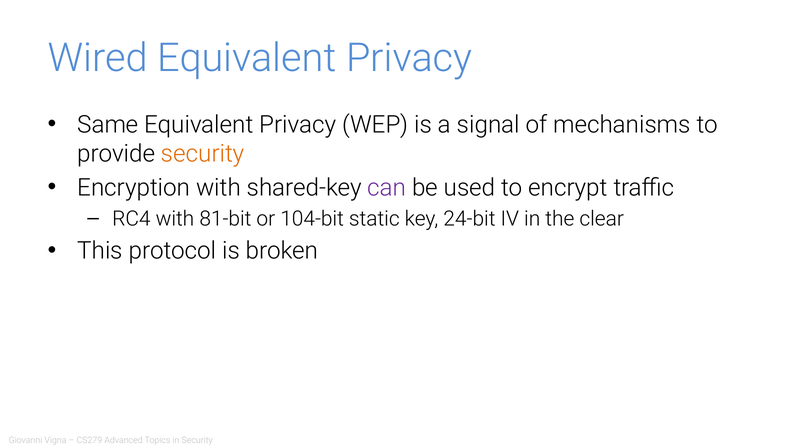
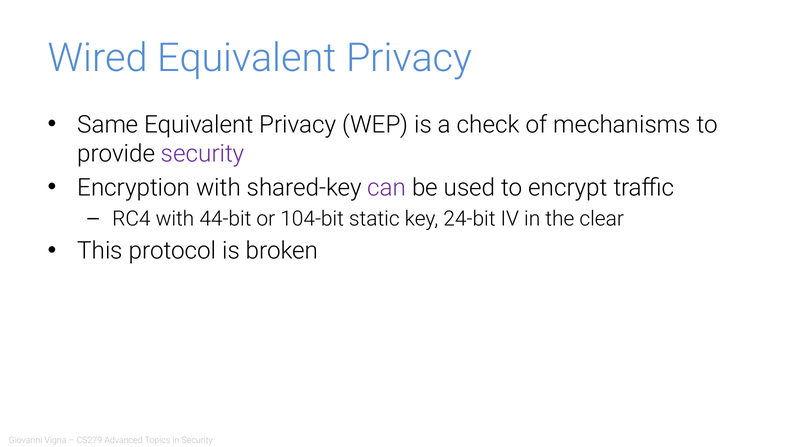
signal: signal -> check (488, 124)
security colour: orange -> purple (203, 154)
81-bit: 81-bit -> 44-bit (225, 219)
